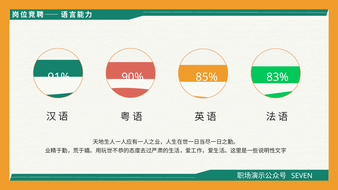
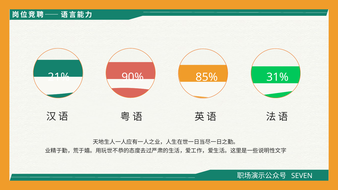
91%: 91% -> 21% (59, 77)
83%: 83% -> 31% (277, 77)
